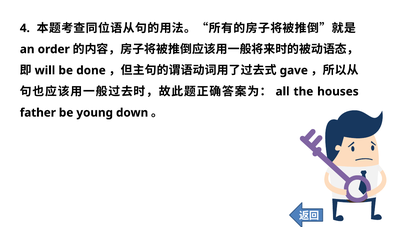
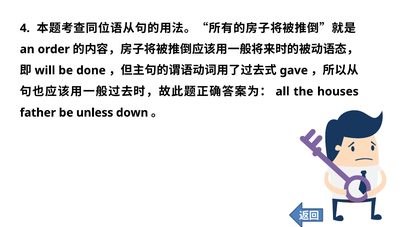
young: young -> unless (95, 113)
